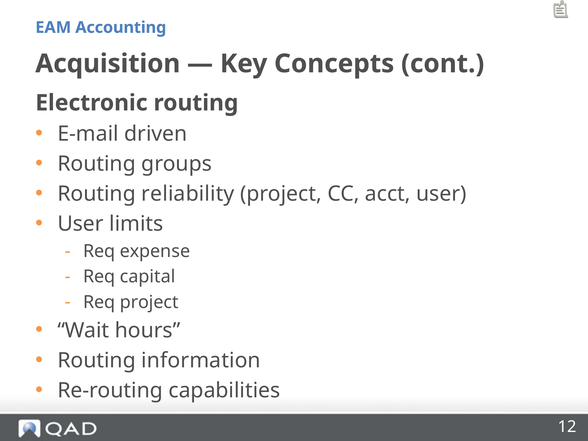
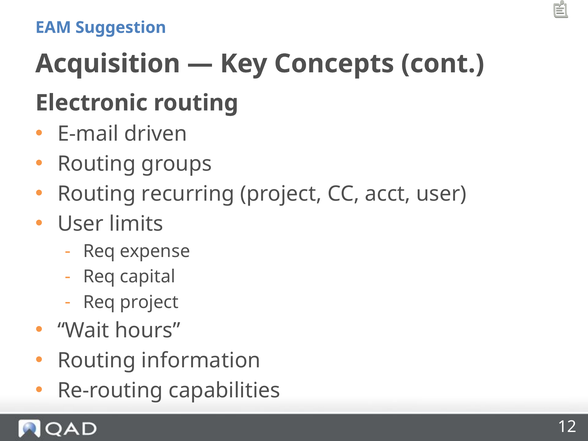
Accounting: Accounting -> Suggestion (121, 27)
reliability: reliability -> recurring (188, 194)
